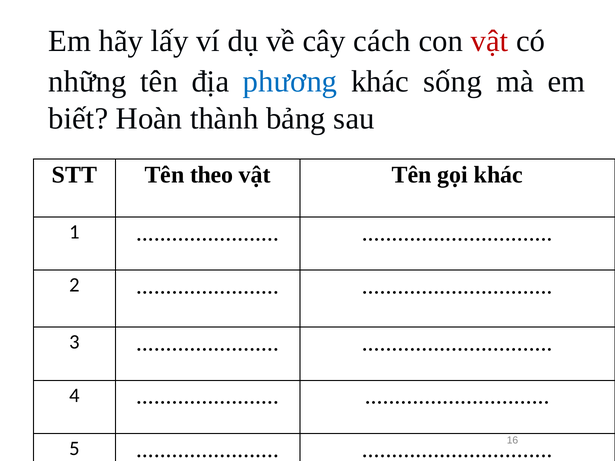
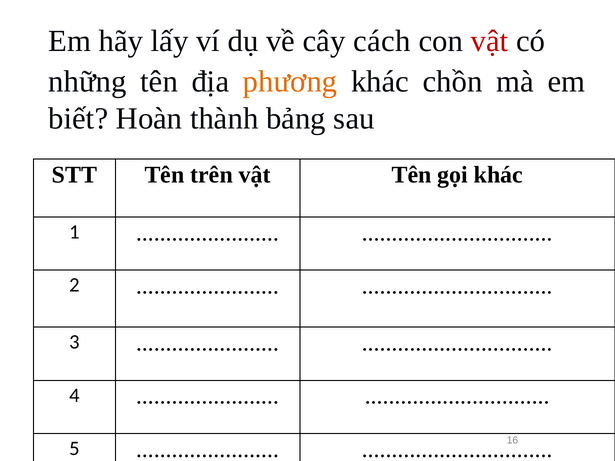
phương colour: blue -> orange (290, 82)
sống: sống -> chồn (453, 82)
theo: theo -> trên (212, 175)
